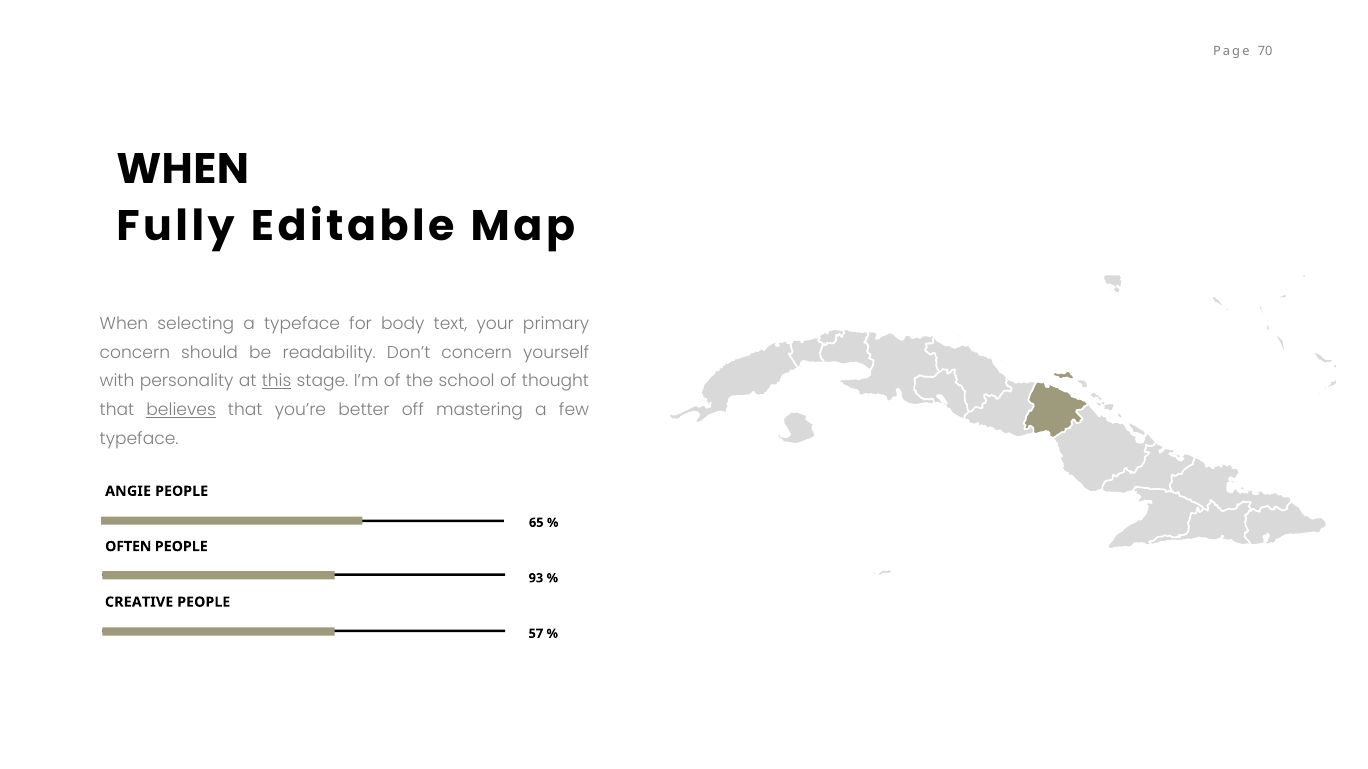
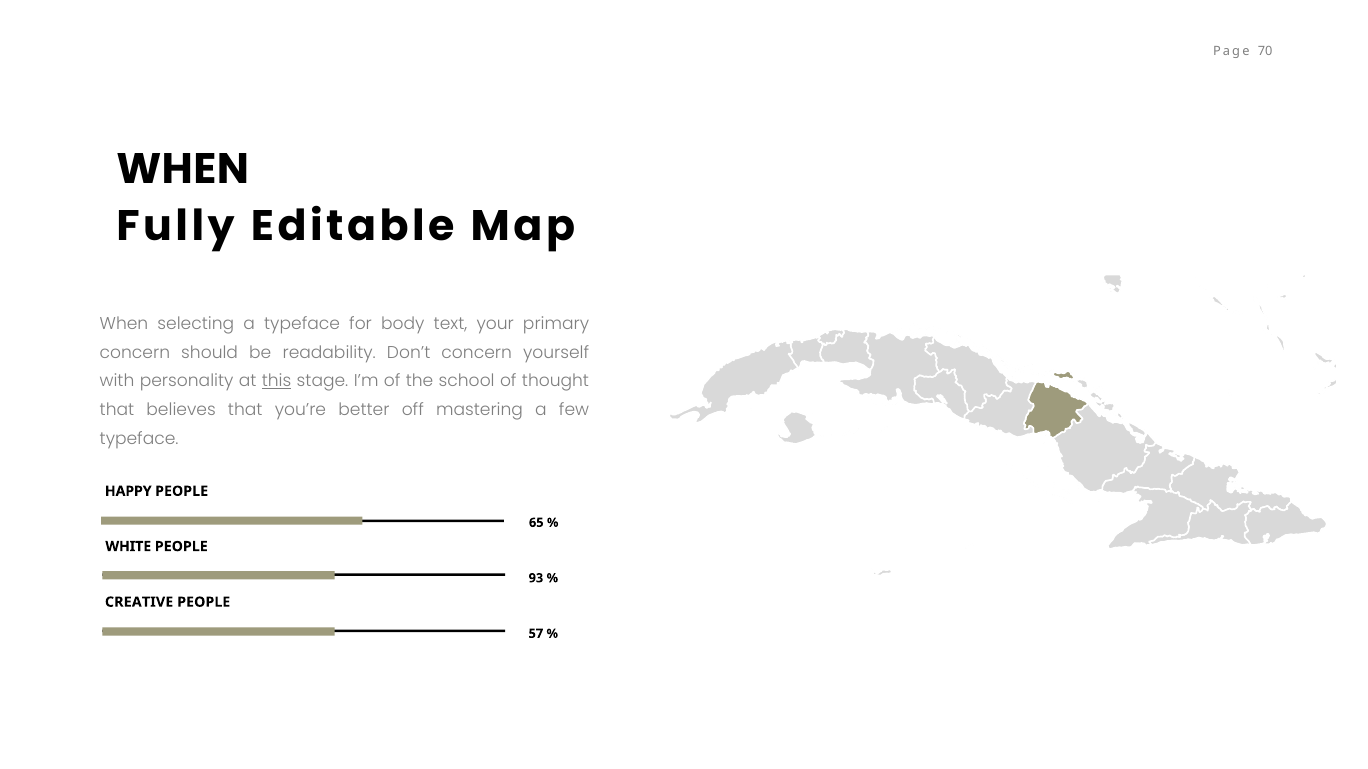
believes underline: present -> none (181, 410)
ANGIE: ANGIE -> HAPPY (128, 492)
OFTEN: OFTEN -> WHITE (128, 547)
